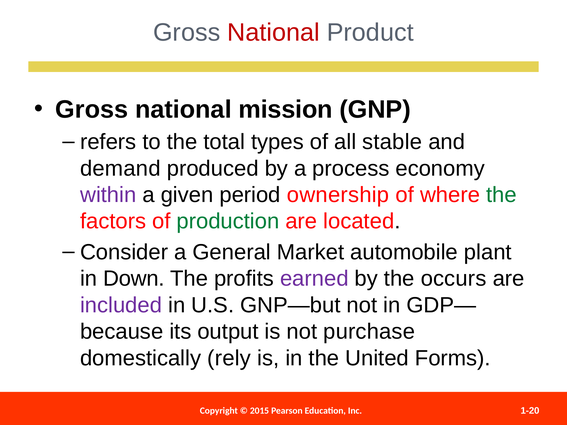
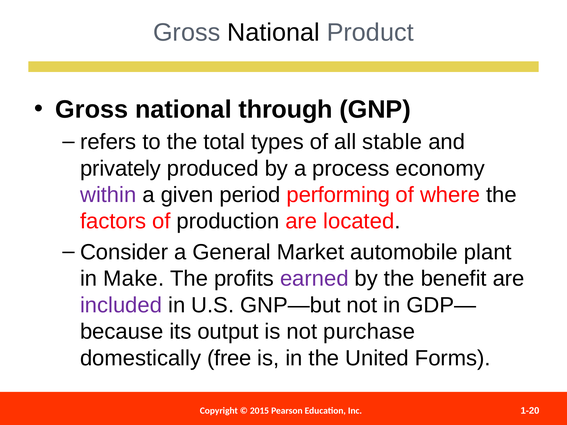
National colour: red -> black (274, 32)
mission: mission -> through (286, 110)
demand: demand -> privately (121, 169)
ownership: ownership -> performing (338, 195)
the colour: green -> black (501, 195)
production colour: green -> black (228, 221)
Down: Down -> Make (134, 279)
occurs: occurs -> benefit (454, 279)
rely: rely -> free (229, 358)
